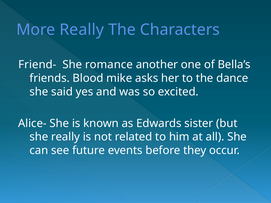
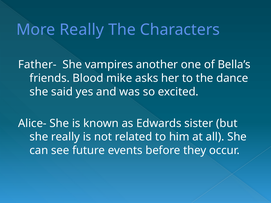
Friend-: Friend- -> Father- (37, 65)
romance: romance -> vampires (109, 65)
